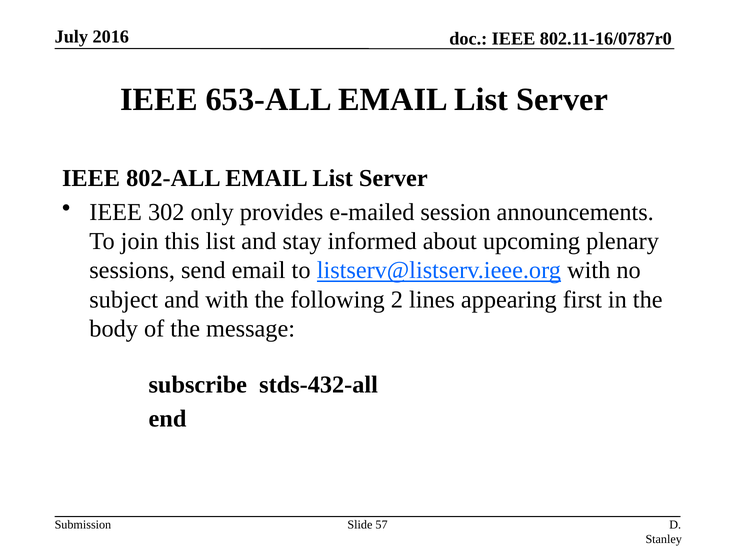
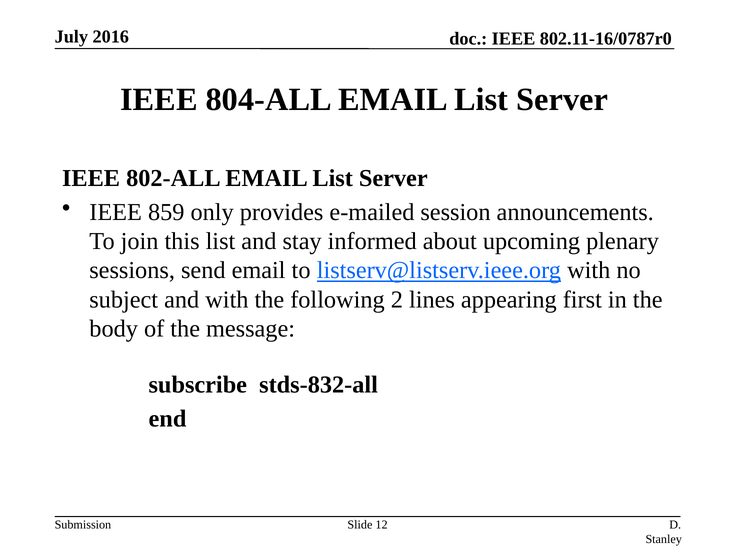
653-ALL: 653-ALL -> 804-ALL (269, 99)
302: 302 -> 859 (166, 212)
stds-432-all: stds-432-all -> stds-832-all (319, 384)
57: 57 -> 12 (382, 524)
